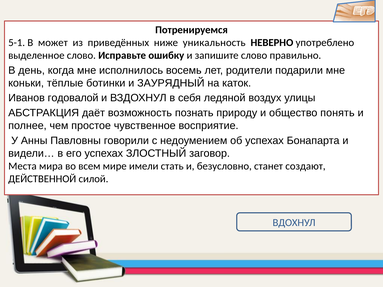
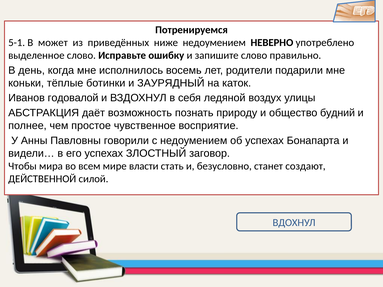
ниже уникальность: уникальность -> недоумением (214, 43)
понять: понять -> будний (338, 113)
Места: Места -> Чтобы (22, 166)
имели: имели -> власти (144, 166)
